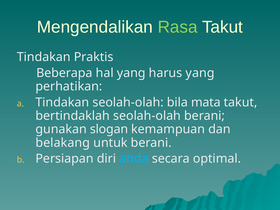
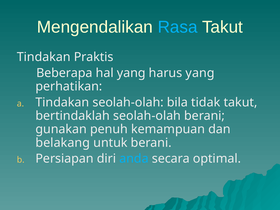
Rasa colour: light green -> light blue (178, 27)
mata: mata -> tidak (206, 102)
slogan: slogan -> penuh (109, 129)
